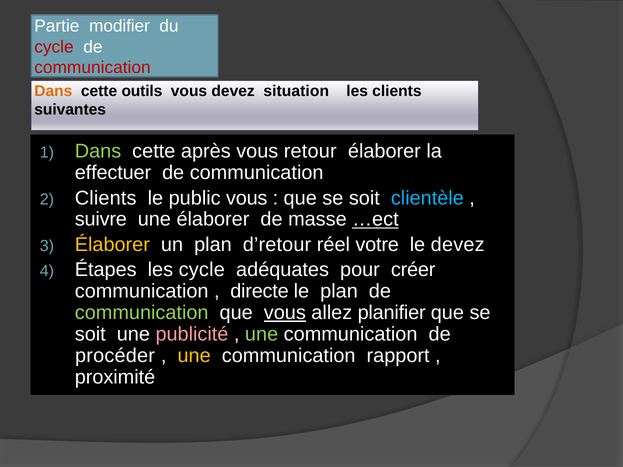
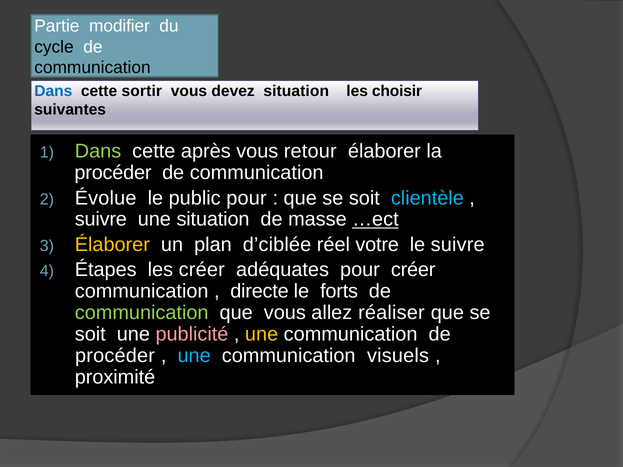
cycle colour: red -> black (54, 47)
communication colour: red -> black (92, 68)
Dans colour: orange -> blue (53, 91)
outils: outils -> sortir (142, 91)
les clients: clients -> choisir (397, 91)
effectuer: effectuer -> procéder (113, 173)
Clients: Clients -> Évolue (106, 198)
public vous: vous -> pour (247, 198)
une élaborer: élaborer -> situation (213, 220)
d’retour: d’retour -> d’ciblée (277, 245)
le devez: devez -> suivre (458, 245)
les cycle: cycle -> créer (202, 270)
le plan: plan -> forts (339, 291)
vous underline: present -> none (285, 313)
planifier: planifier -> réaliser (391, 313)
une colour: light green -> yellow (262, 334)
une colour: yellow -> light blue (194, 356)
rapport: rapport -> visuels (398, 356)
